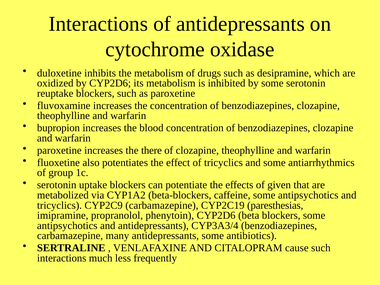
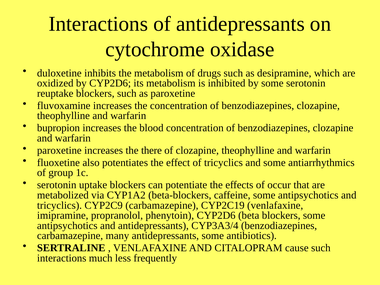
given: given -> occur (279, 185)
CYP2C19 paresthesias: paresthesias -> venlafaxine (275, 205)
